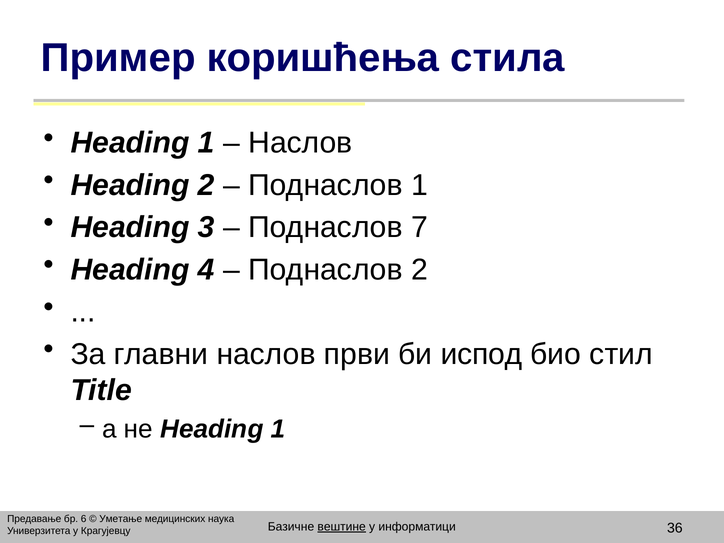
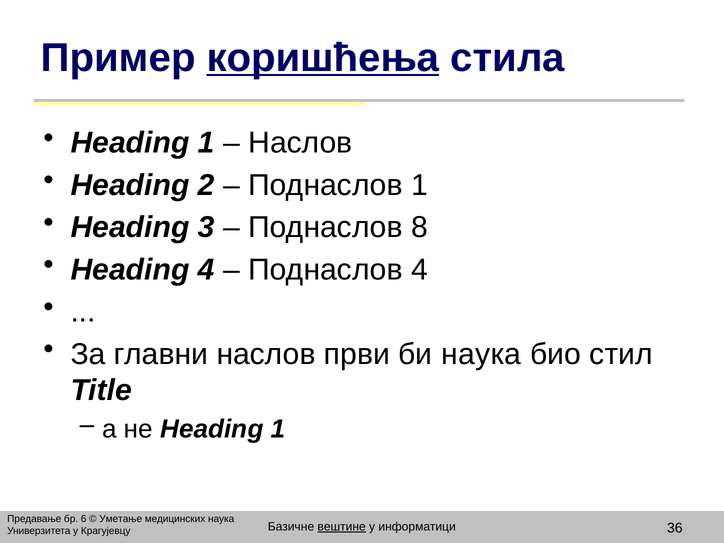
коришћења underline: none -> present (323, 58)
7: 7 -> 8 (419, 227)
Поднаслов 2: 2 -> 4 (419, 270)
би испод: испод -> наука (481, 354)
